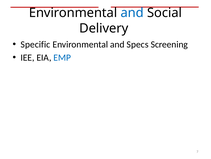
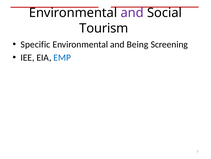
and colour: blue -> purple (132, 13)
Delivery: Delivery -> Tourism (104, 28)
Specs: Specs -> Being (138, 44)
